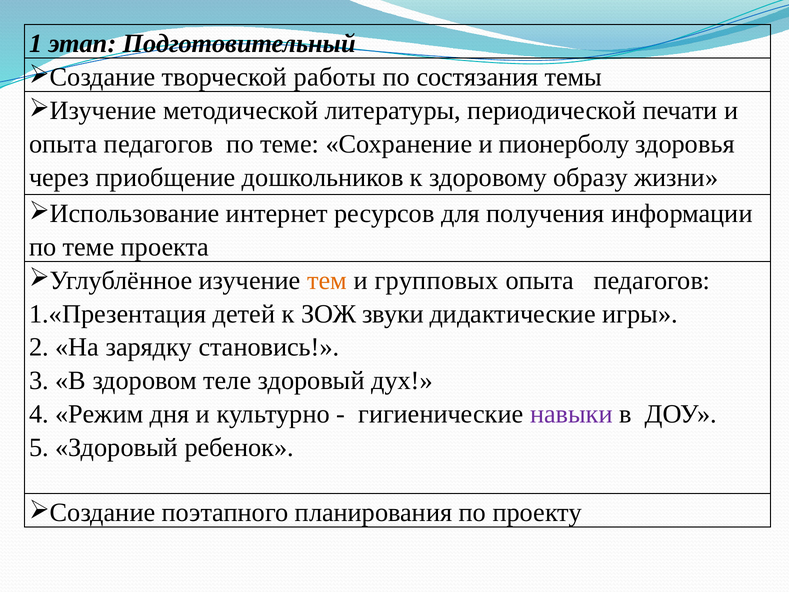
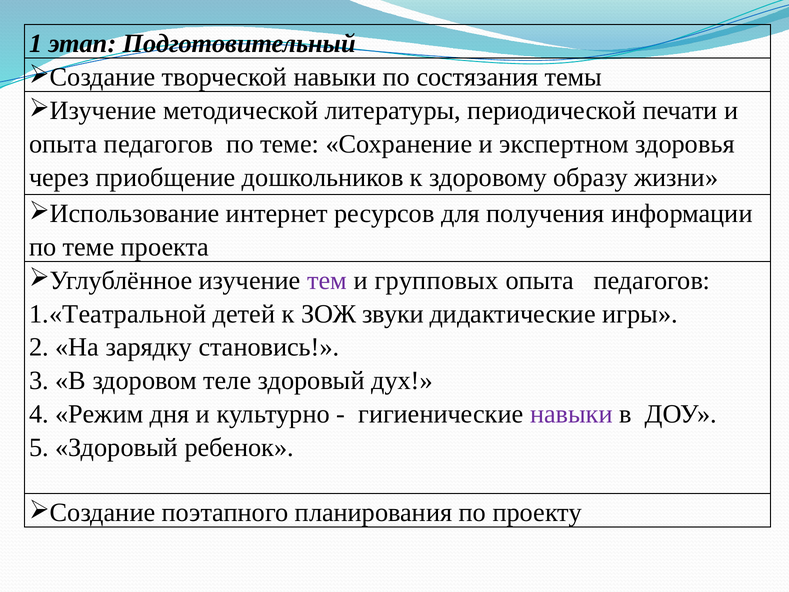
творческой работы: работы -> навыки (335, 77)
пионерболу: пионерболу -> экспертном (564, 144)
тем colour: orange -> purple (327, 280)
1.«Презентация: 1.«Презентация -> 1.«Театральной (118, 314)
